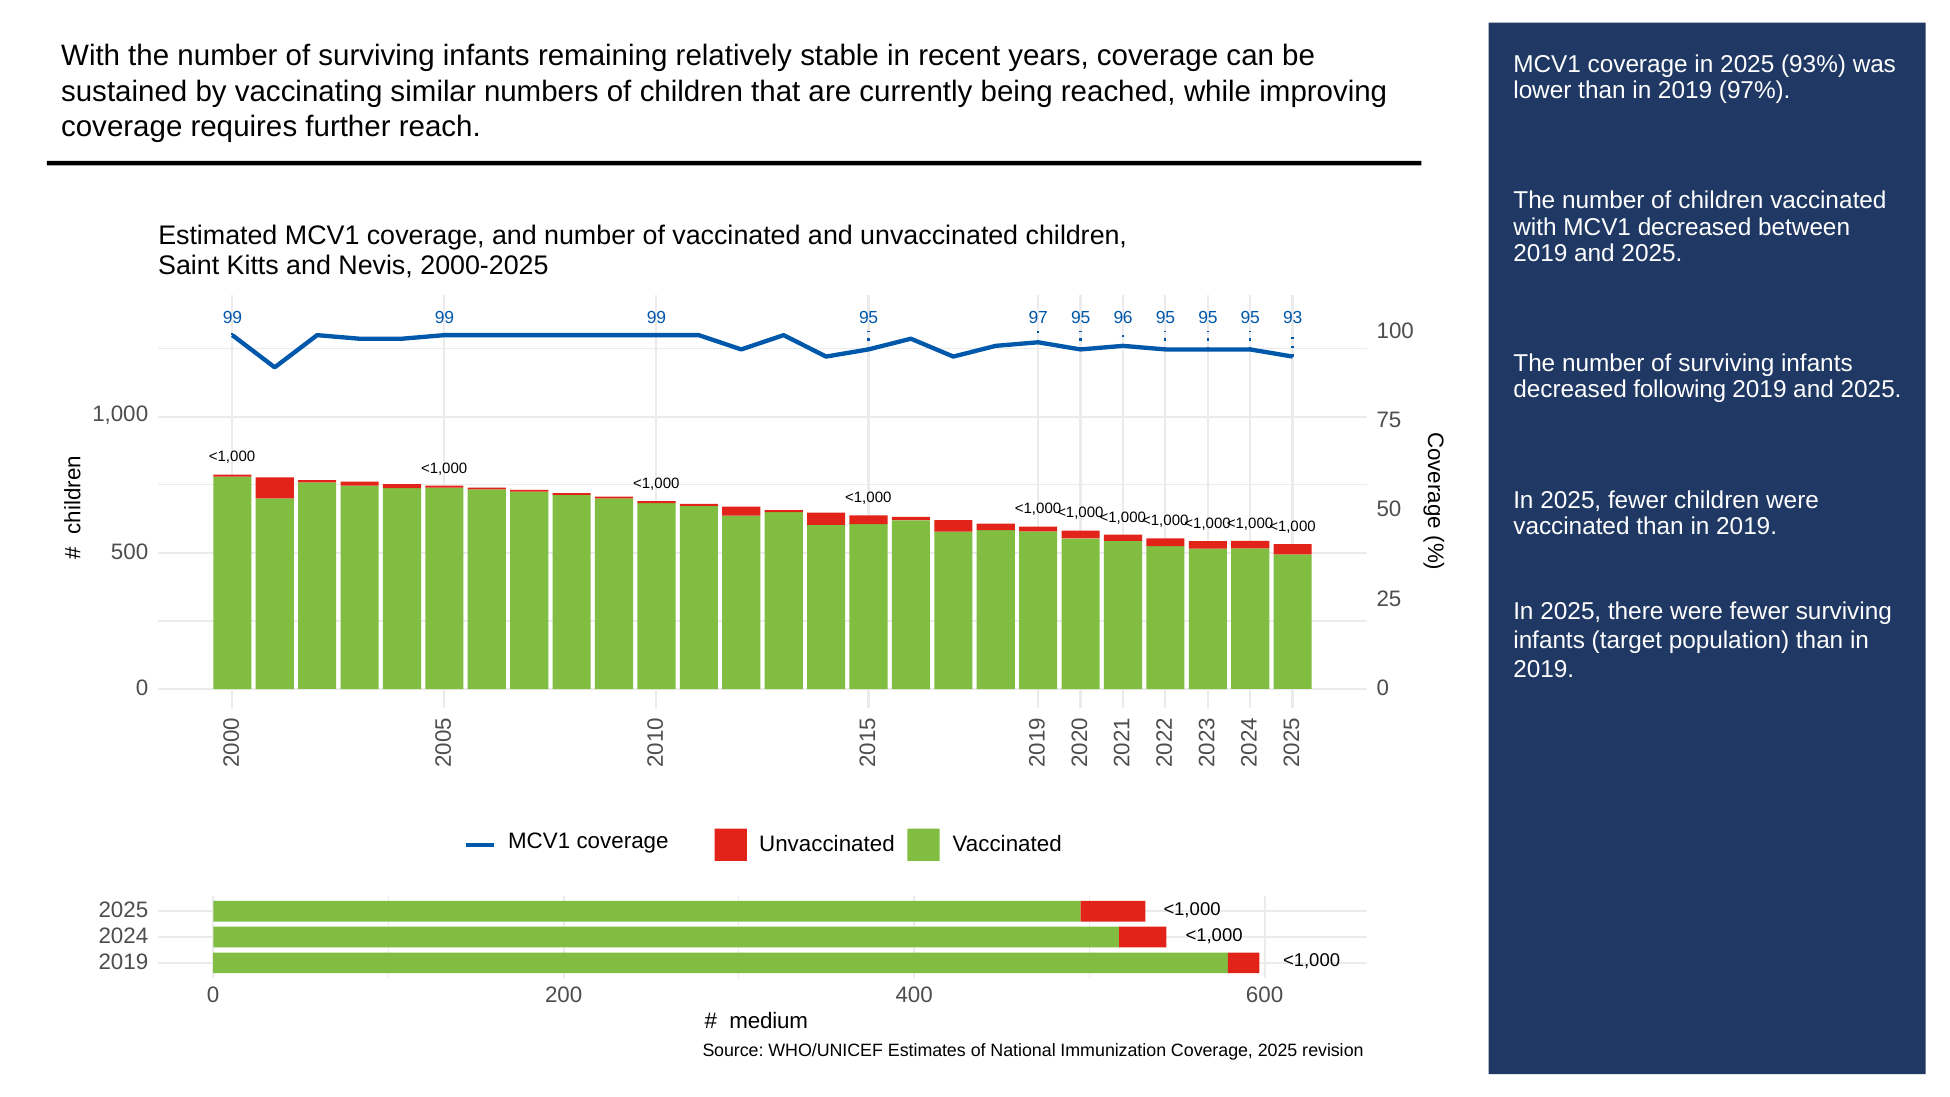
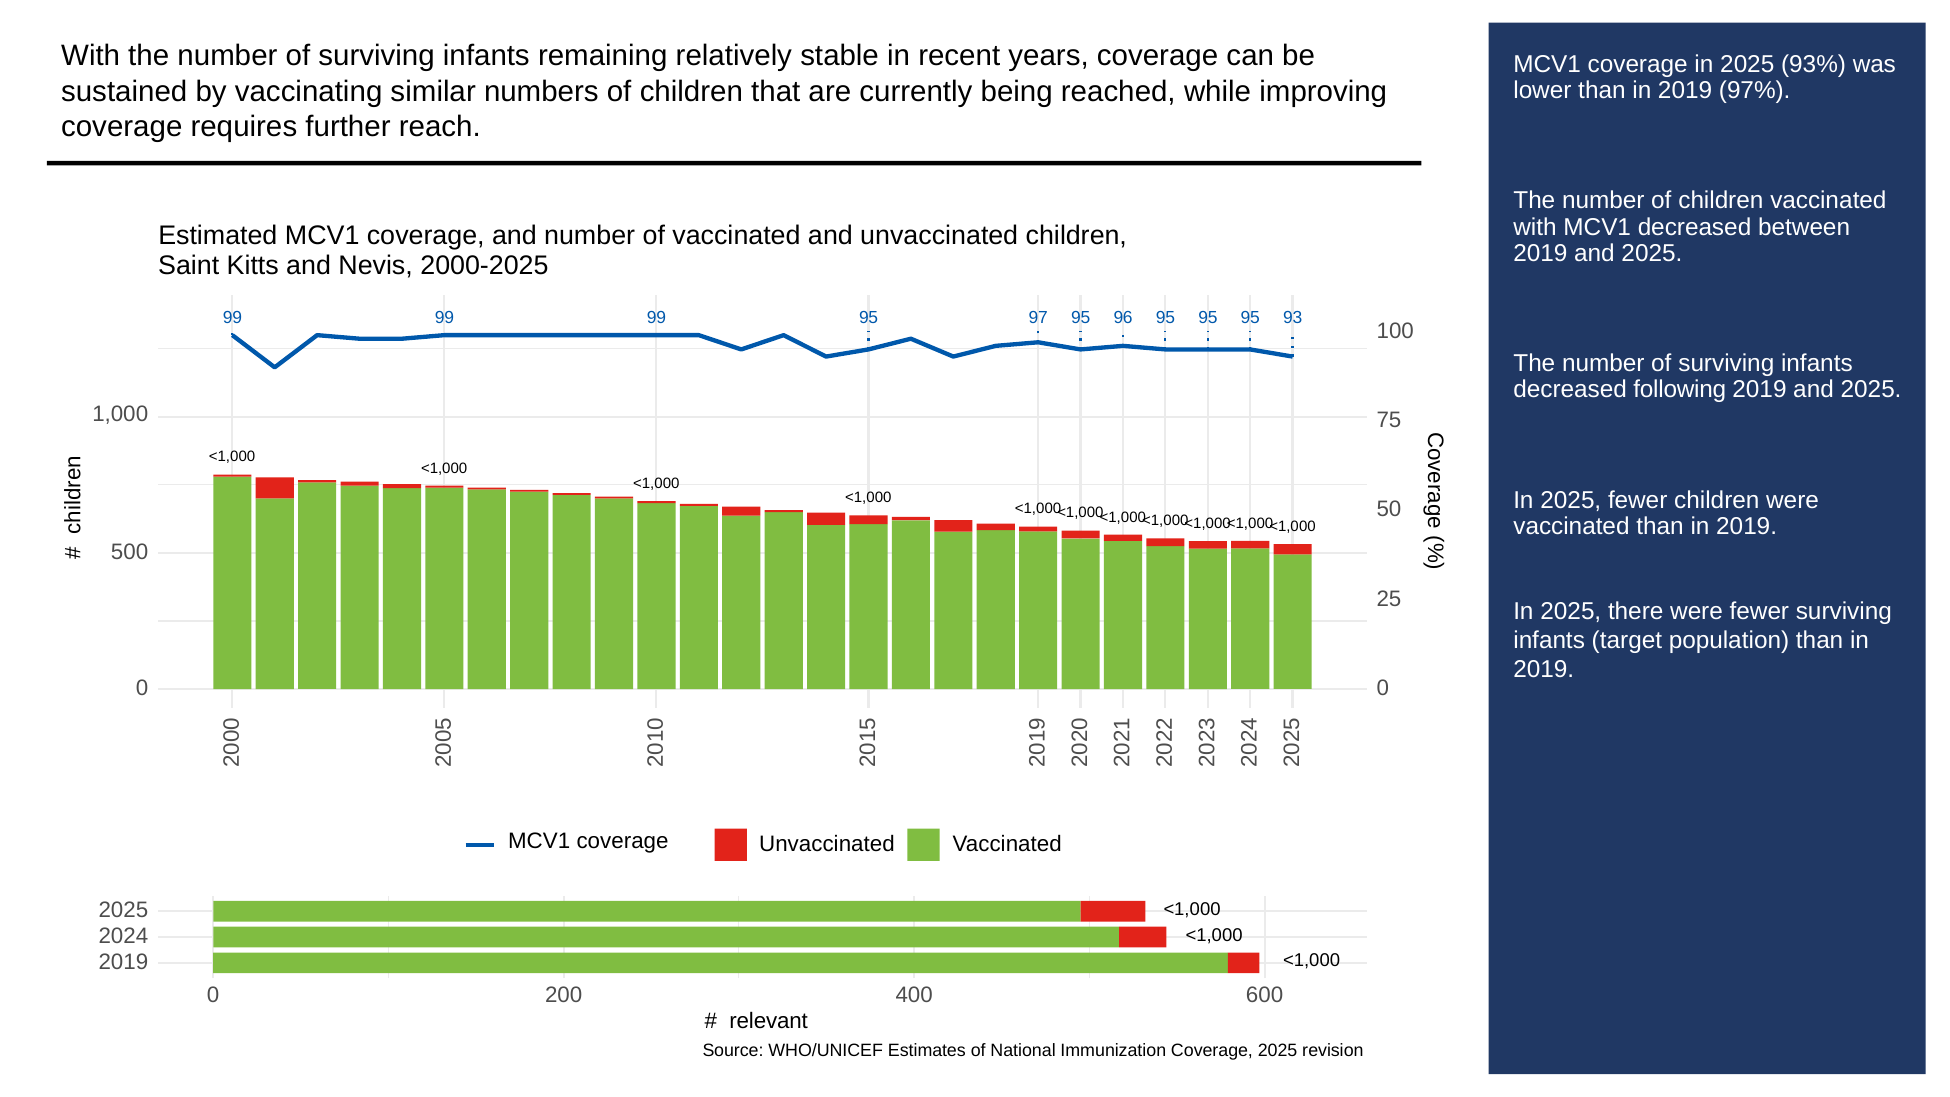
medium: medium -> relevant (769, 1021)
